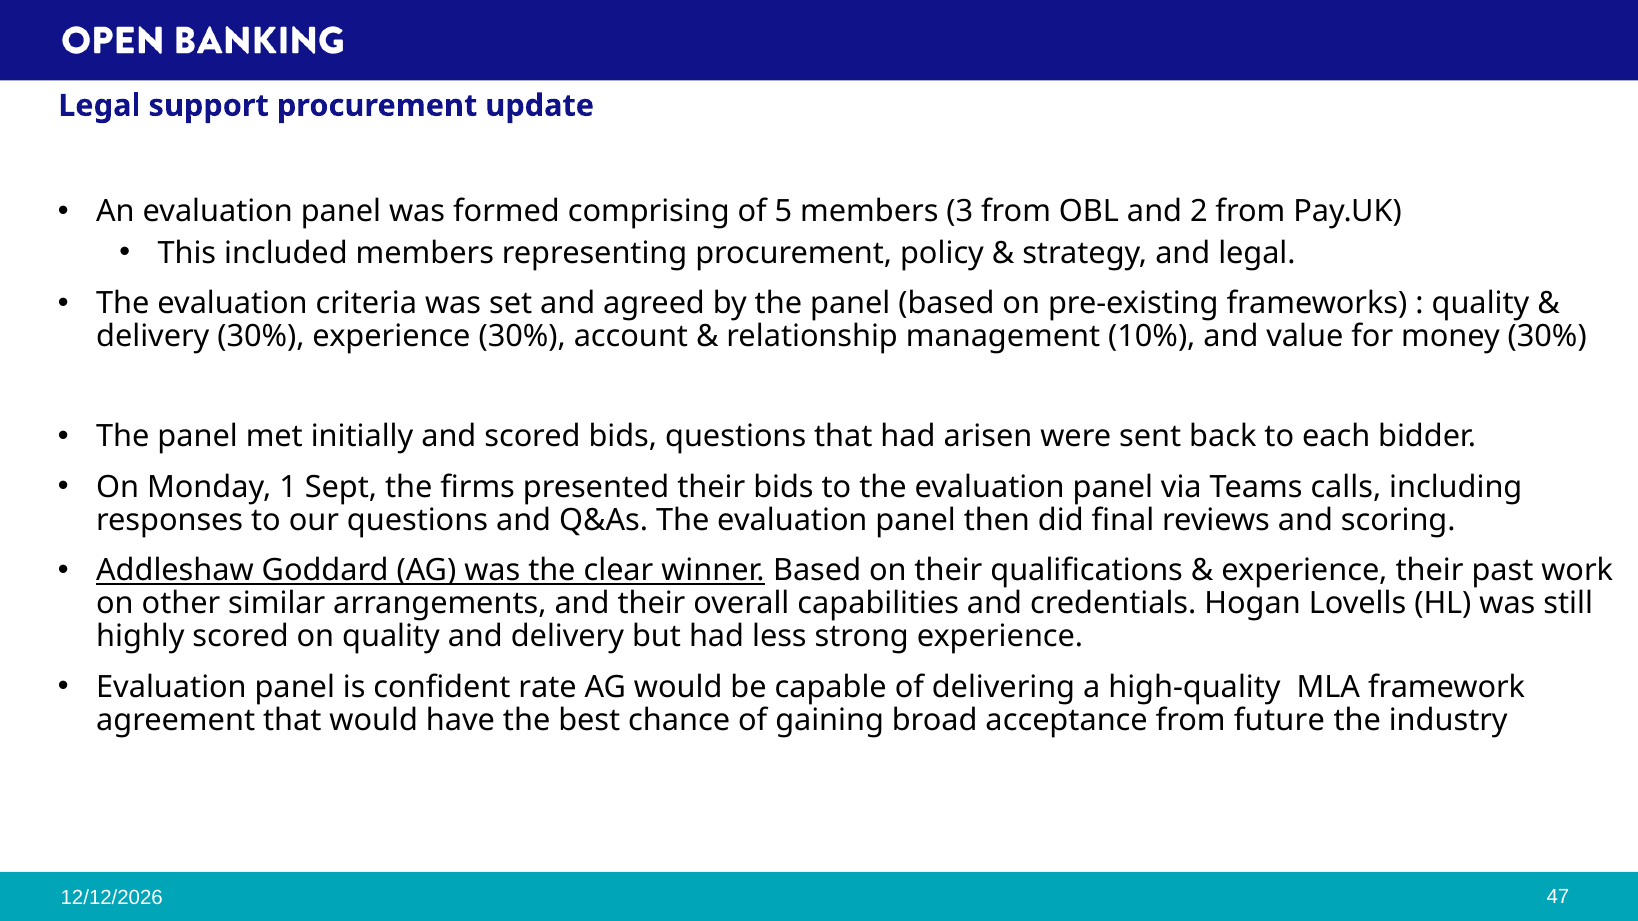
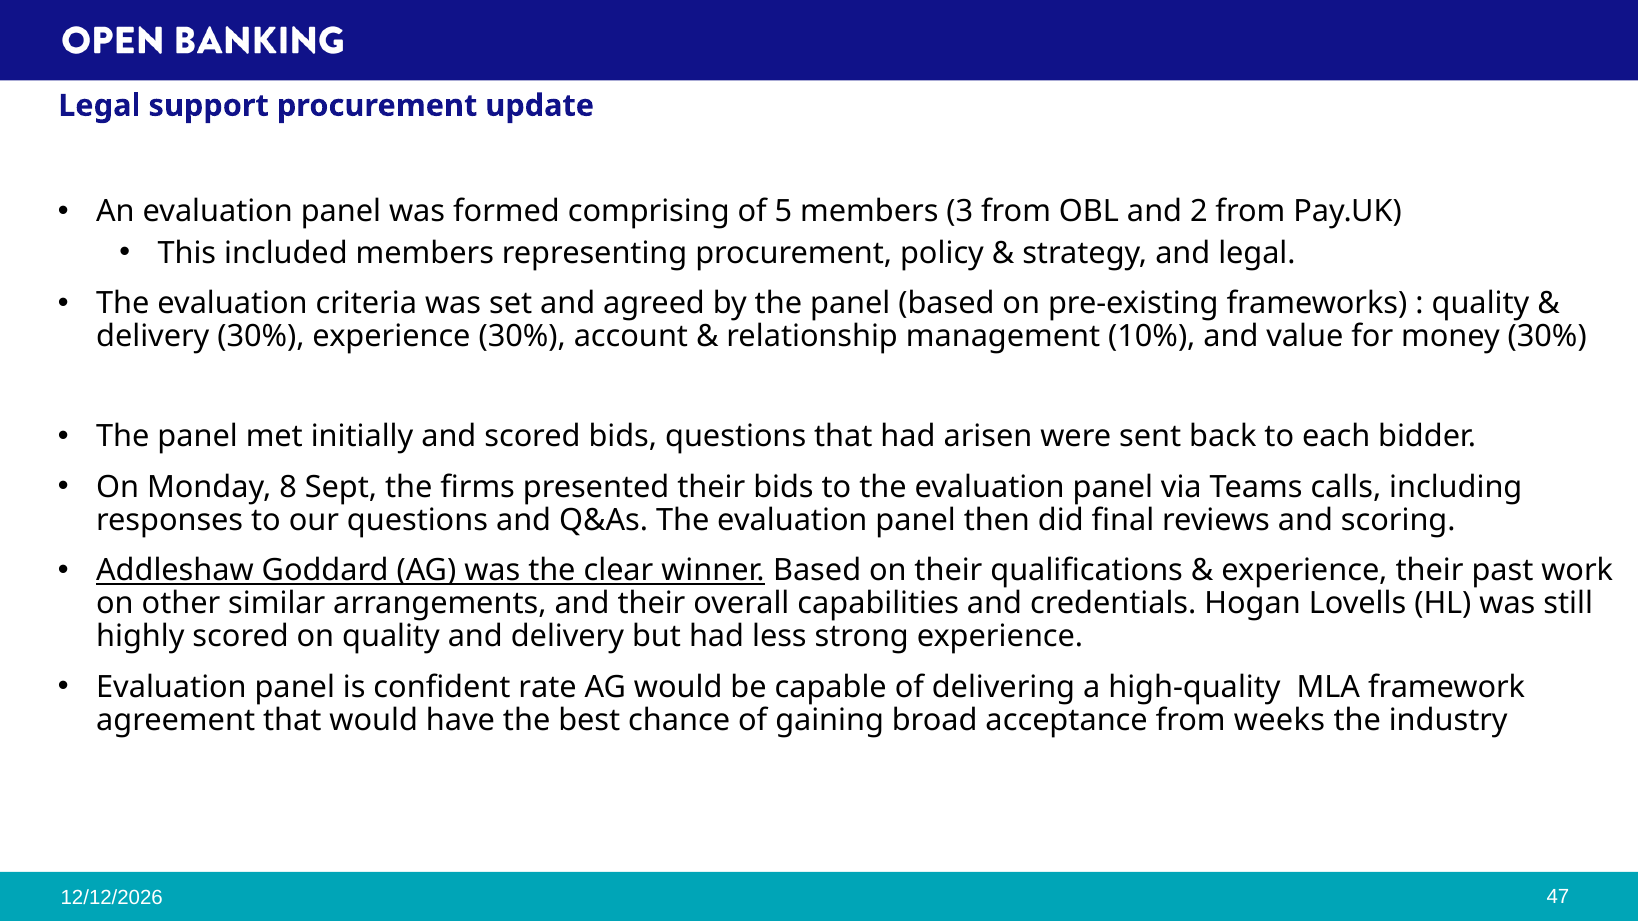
1: 1 -> 8 (288, 487)
future: future -> weeks (1279, 720)
